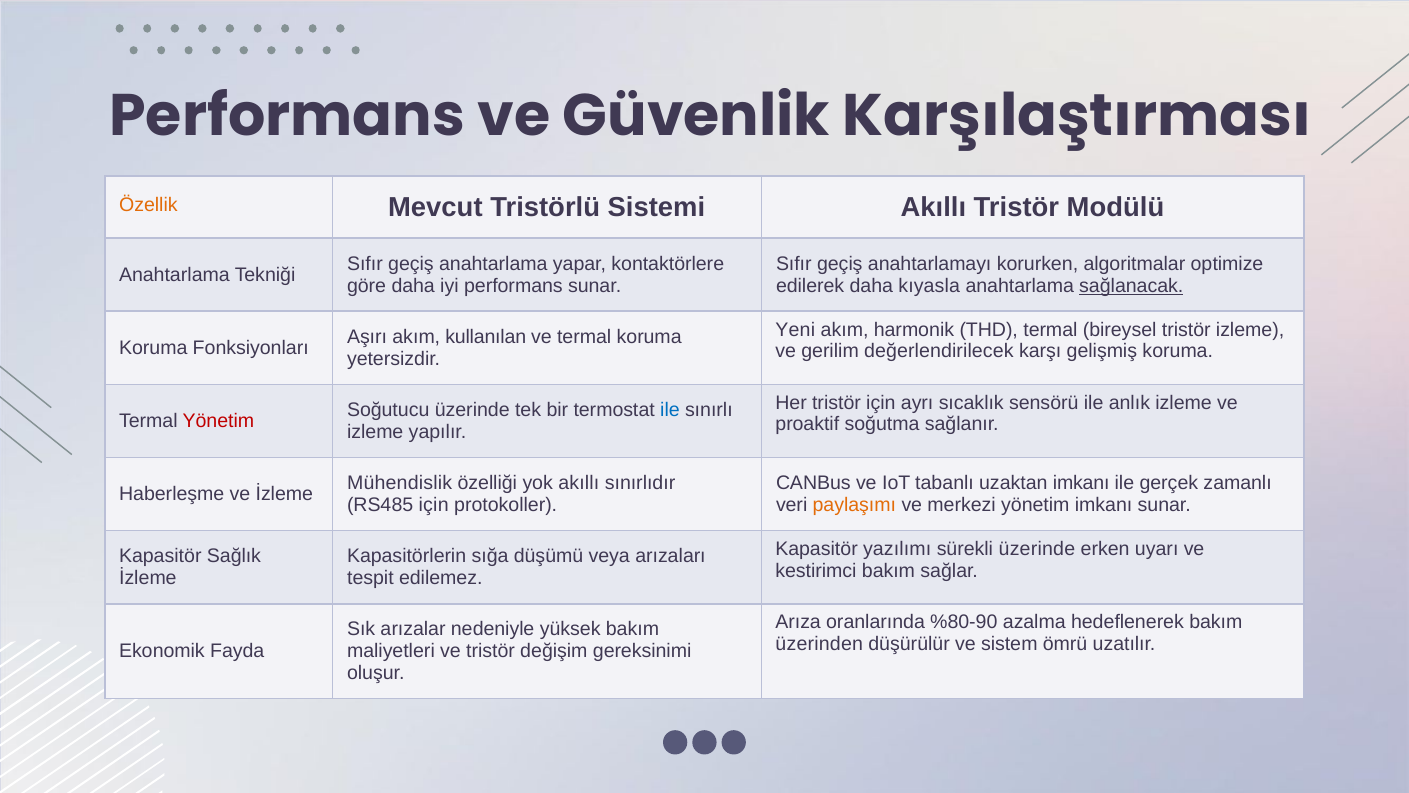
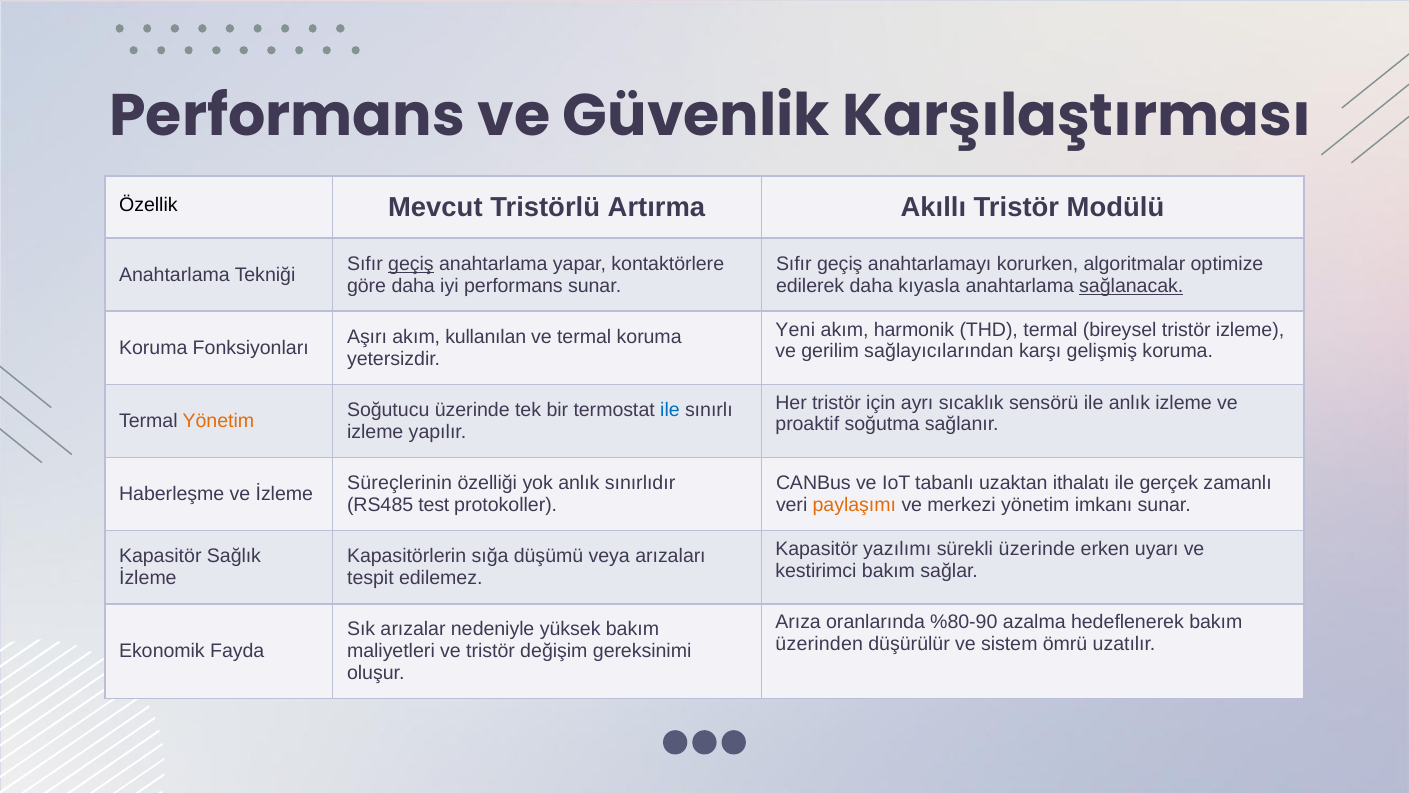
Özellik colour: orange -> black (148, 205)
Sistemi: Sistemi -> Artırma (656, 208)
geçiş underline: none -> present (411, 264)
değerlendirilecek: değerlendirilecek -> sağlayıcılarından (939, 351)
Yönetim colour: red -> orange (218, 421)
Mühendislik: Mühendislik -> Süreçlerinin (400, 483)
yok akıllı: akıllı -> anlık (579, 483)
uzaktan imkanı: imkanı -> ithalatı (1081, 483)
RS485 için: için -> test (434, 505)
